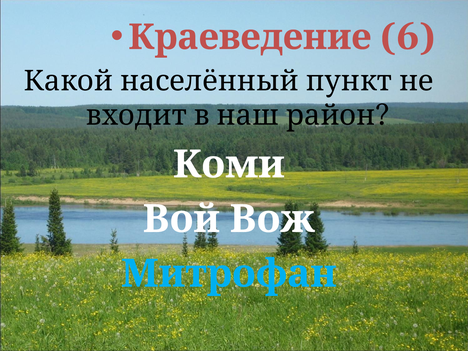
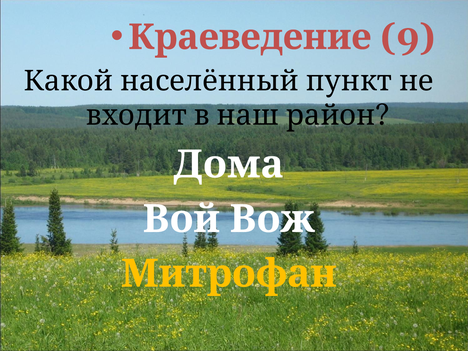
6: 6 -> 9 (408, 37)
Коми: Коми -> Дома (229, 165)
Митрофан colour: light blue -> yellow (229, 274)
